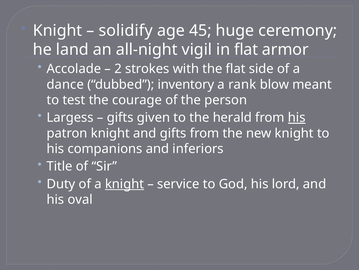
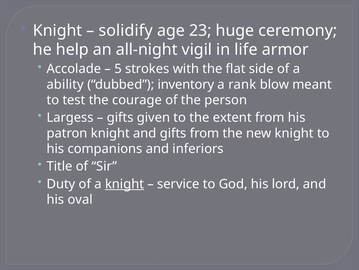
45: 45 -> 23 (200, 30)
land: land -> help (72, 50)
in flat: flat -> life (246, 50)
2: 2 -> 5 (118, 69)
dance: dance -> ability (65, 84)
herald: herald -> extent (232, 117)
his underline: present -> none (297, 117)
